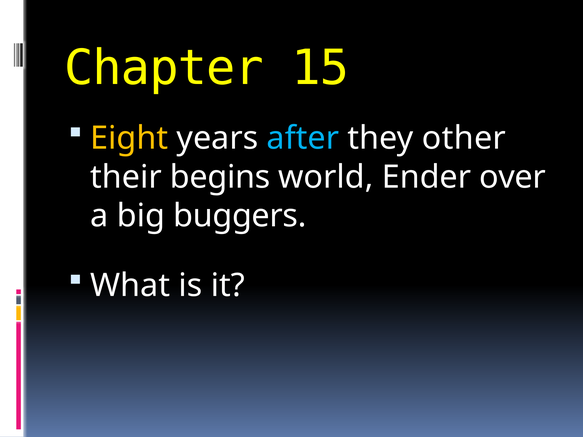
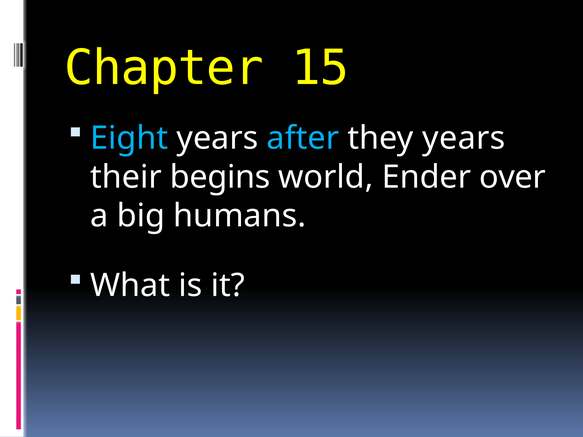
Eight colour: yellow -> light blue (129, 138)
they other: other -> years (464, 138)
buggers: buggers -> humans (240, 216)
